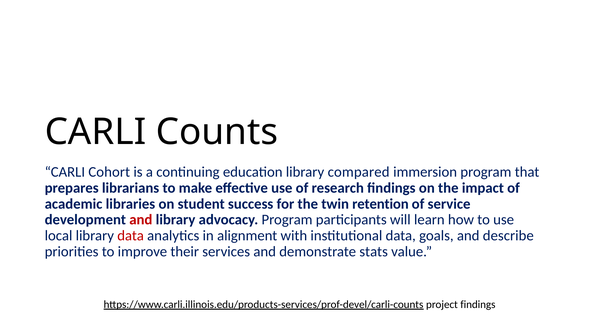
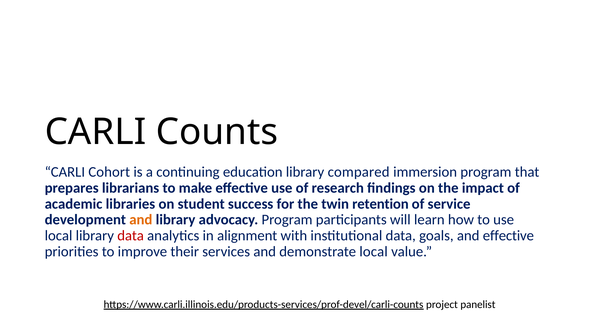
and colour: red -> orange (141, 220)
and describe: describe -> effective (508, 236)
demonstrate stats: stats -> local (374, 252)
project findings: findings -> panelist (478, 304)
